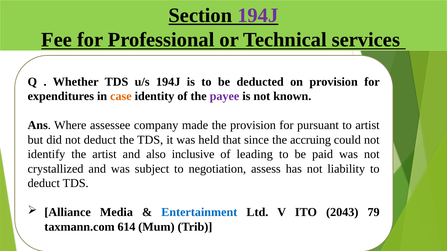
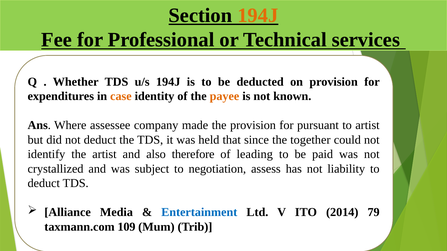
194J colour: purple -> orange (258, 15)
payee colour: purple -> orange (224, 97)
accruing: accruing -> together (310, 140)
inclusive: inclusive -> therefore (193, 155)
2043: 2043 -> 2014 (342, 213)
614: 614 -> 109 (127, 227)
